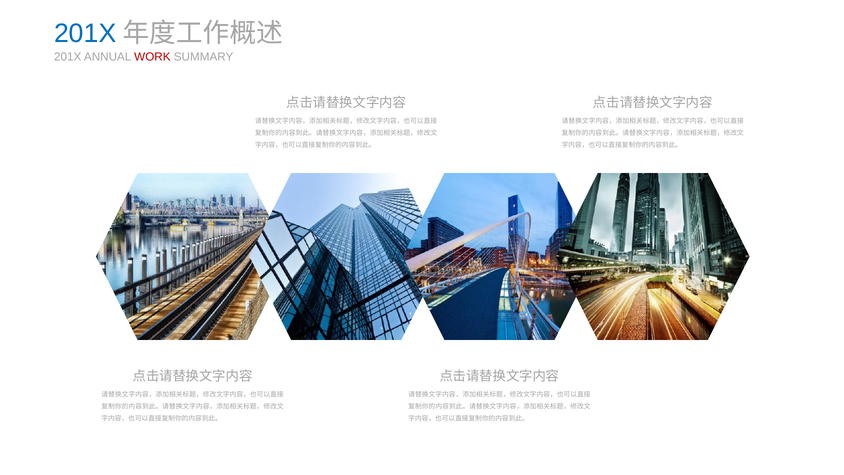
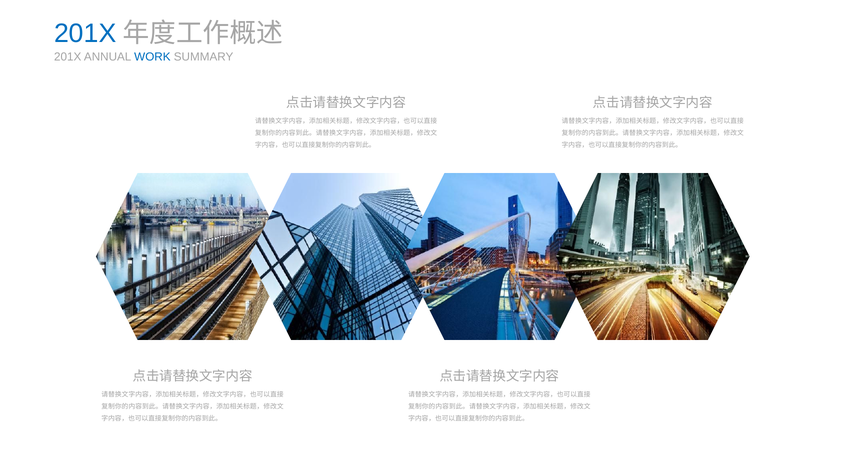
WORK colour: red -> blue (152, 57)
